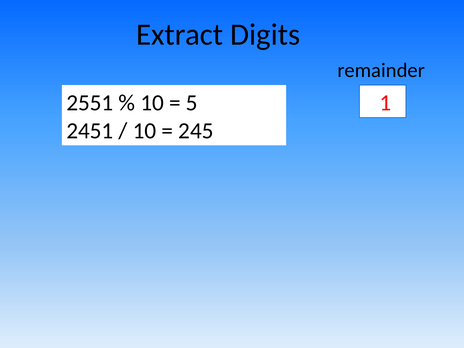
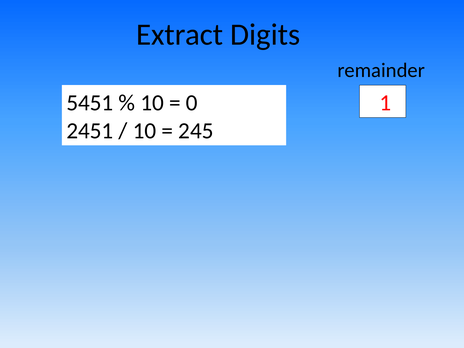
2551: 2551 -> 5451 (90, 103)
5: 5 -> 0 (192, 103)
